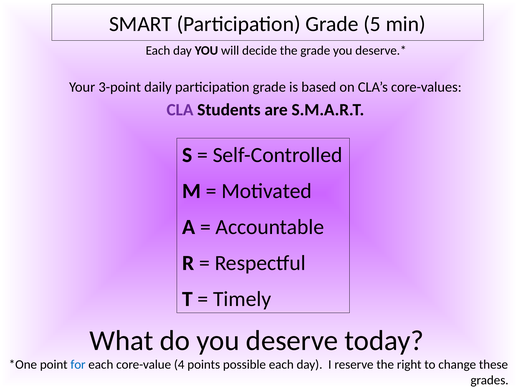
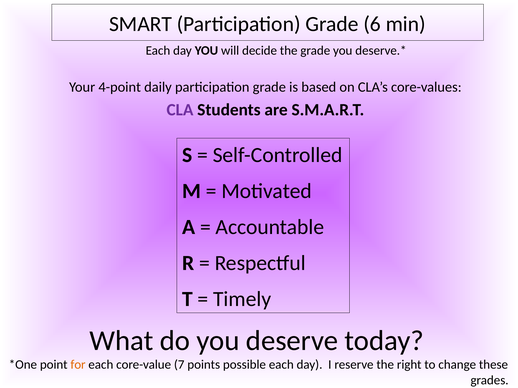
5: 5 -> 6 (372, 24)
3-point: 3-point -> 4-point (120, 87)
for colour: blue -> orange (78, 365)
4: 4 -> 7 (179, 365)
